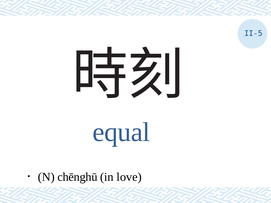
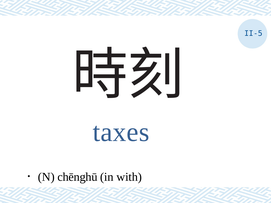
equal: equal -> taxes (121, 132)
love: love -> with (129, 177)
